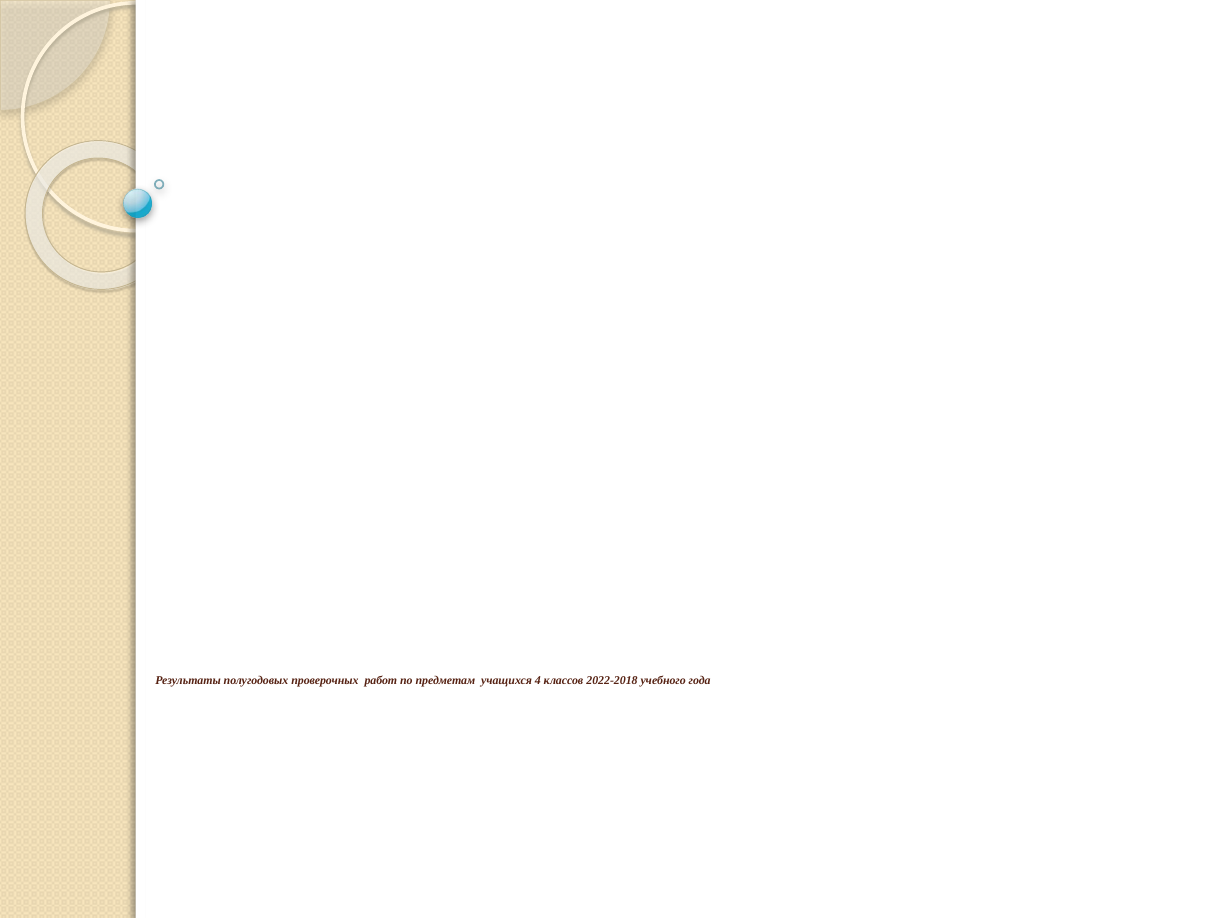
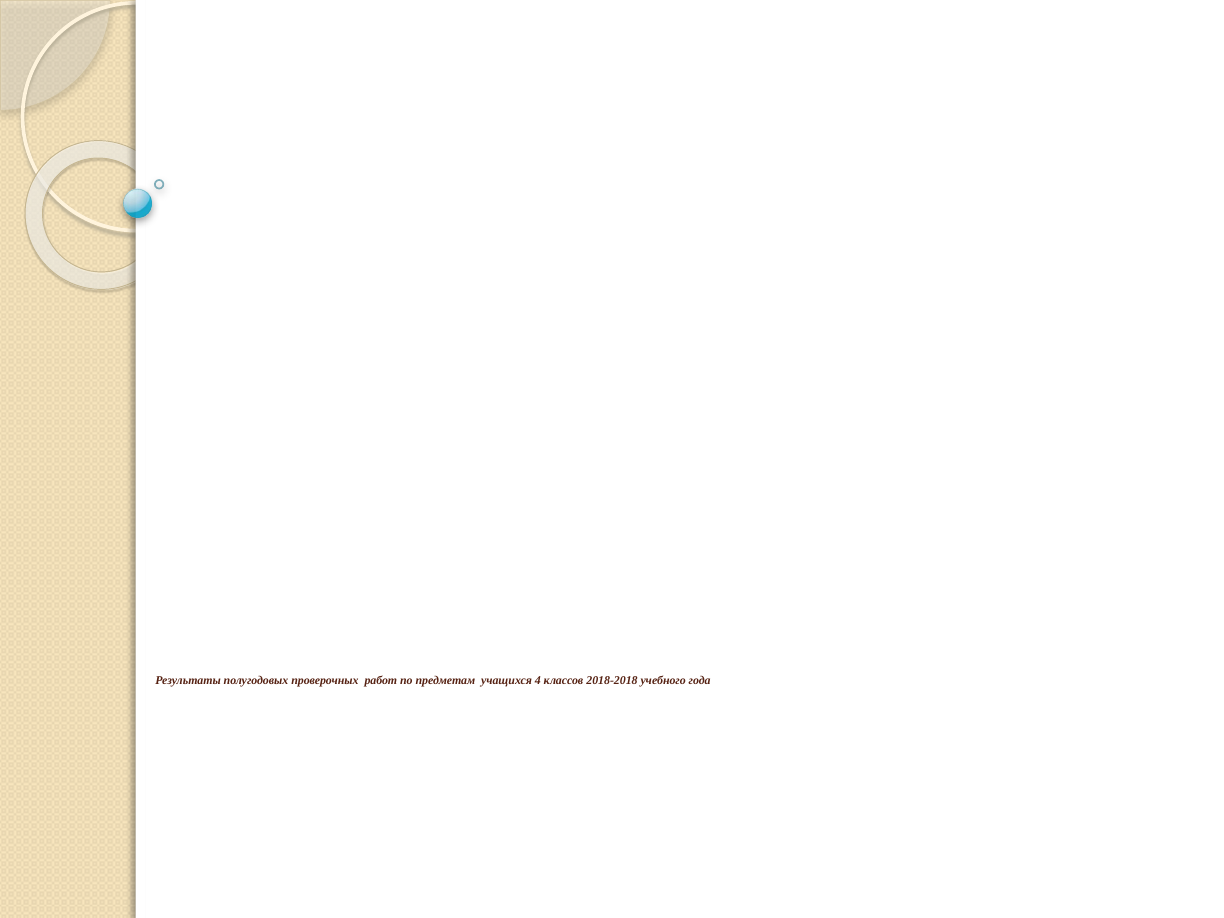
2022-2018: 2022-2018 -> 2018-2018 (612, 680)
